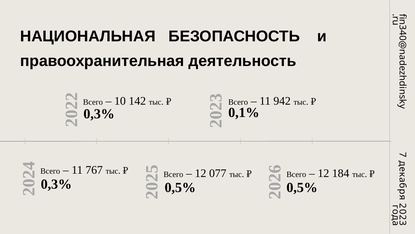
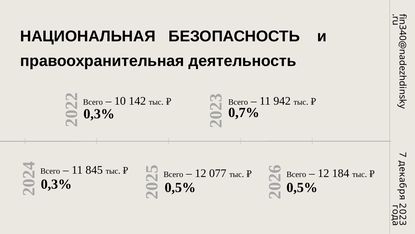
0,1%: 0,1% -> 0,7% (244, 112)
767: 767 -> 845 (94, 170)
